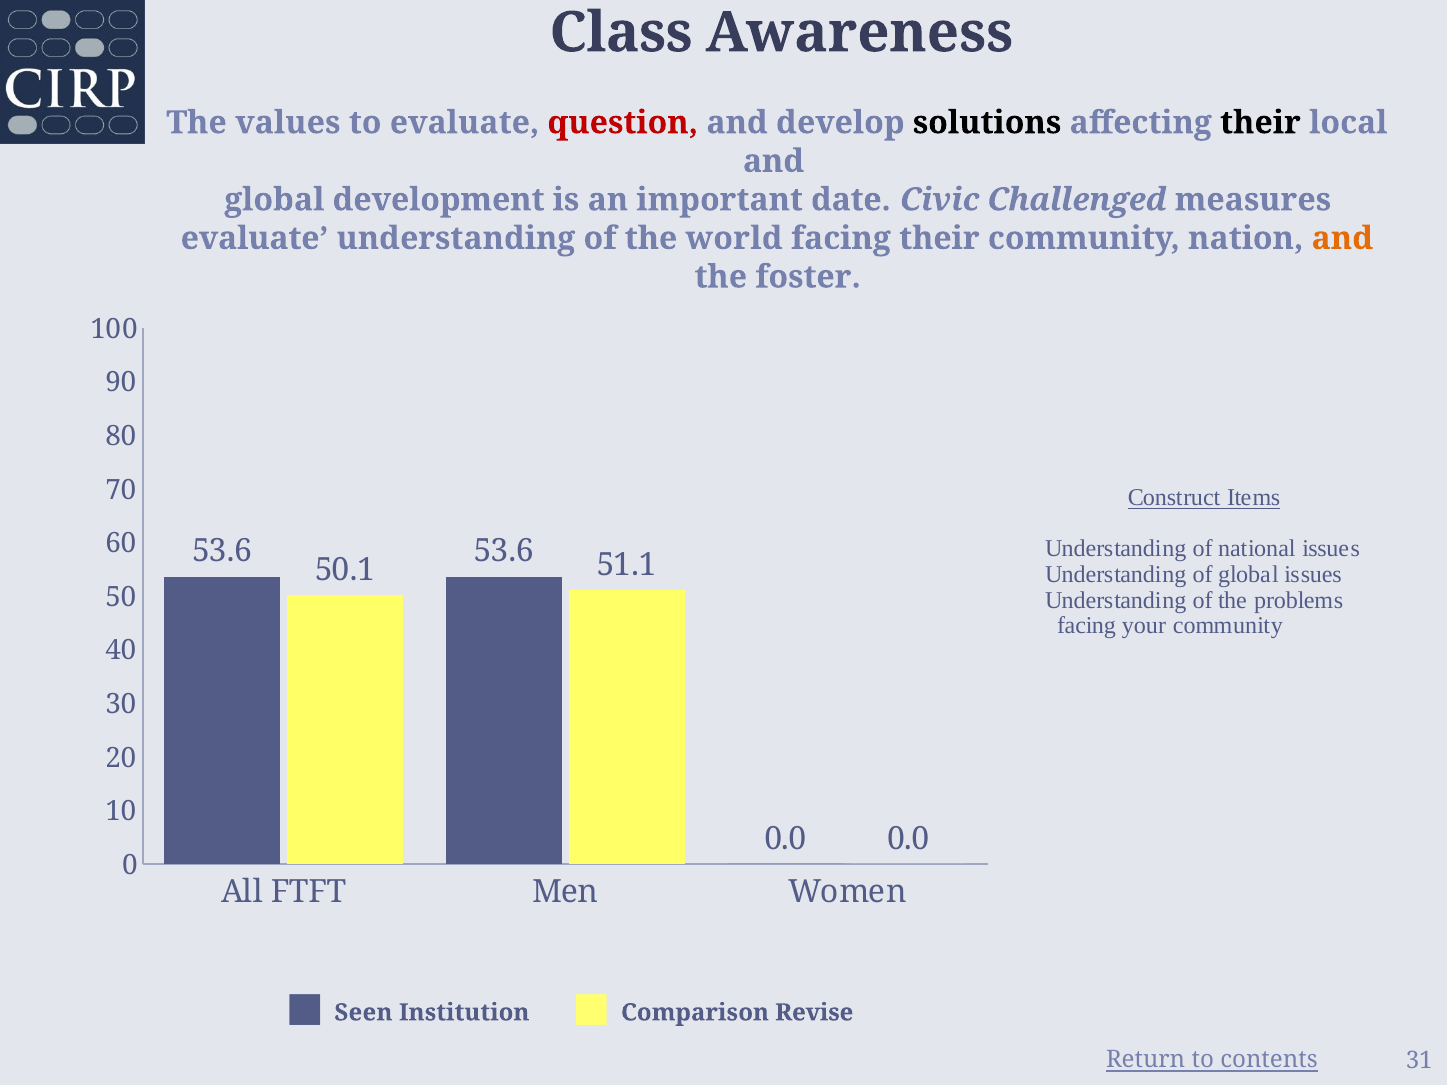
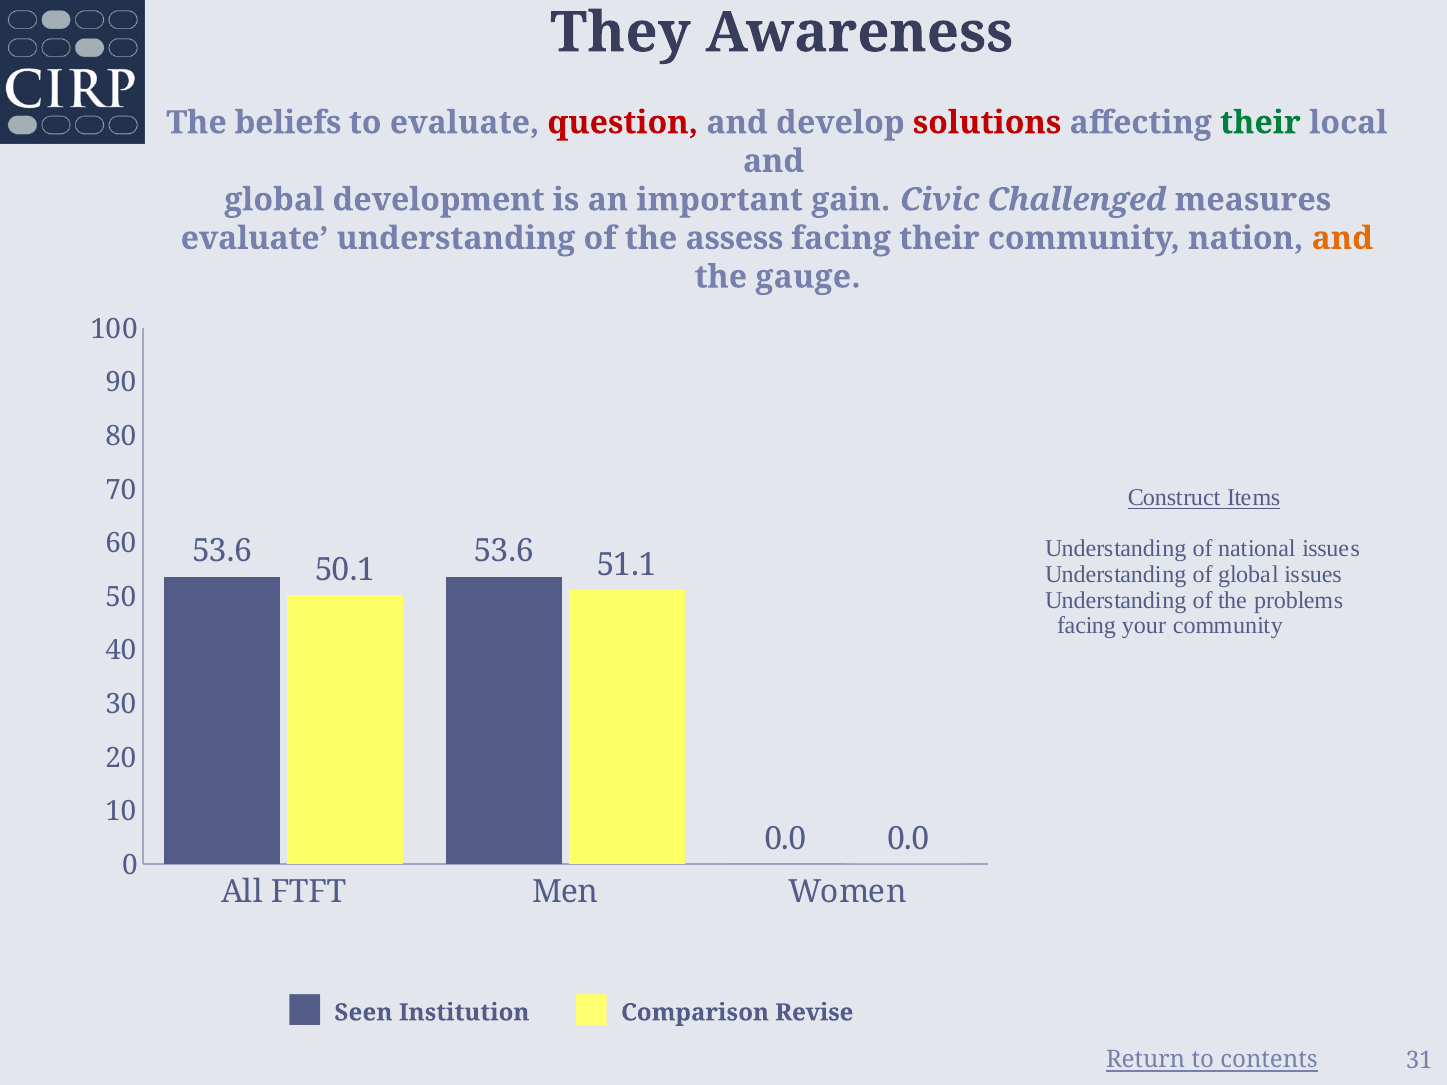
Class: Class -> They (620, 33)
values: values -> beliefs (288, 123)
solutions colour: black -> red (987, 123)
their colour: black -> green (1260, 123)
date: date -> gain (851, 200)
world: world -> assess (734, 238)
foster: foster -> gauge (808, 277)
